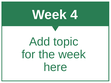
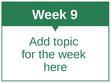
4: 4 -> 9 (74, 15)
